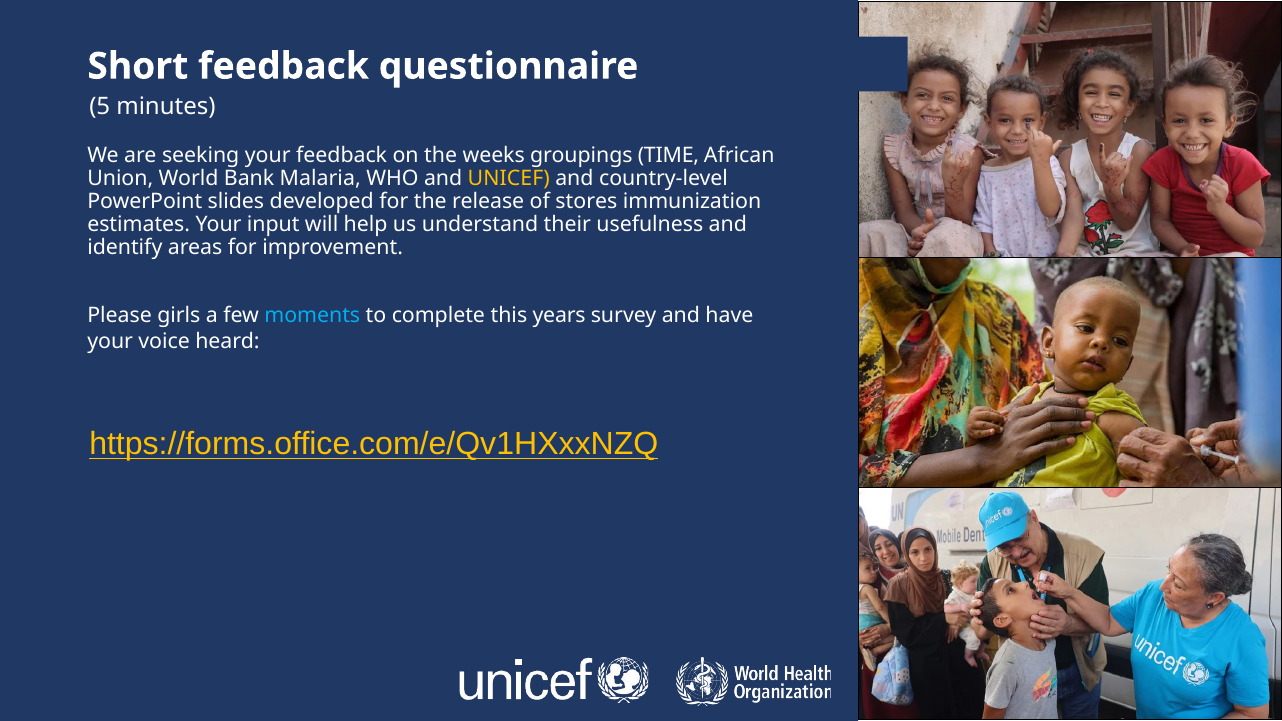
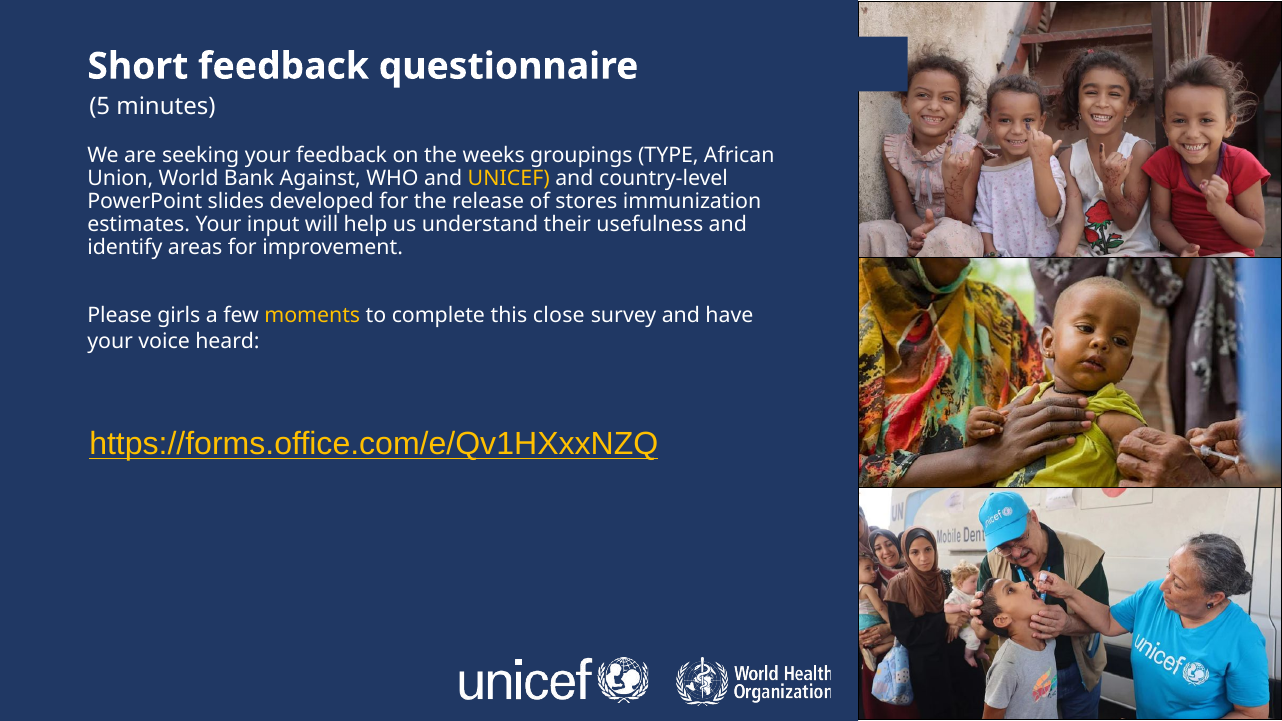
TIME: TIME -> TYPE (668, 156)
Malaria: Malaria -> Against (320, 179)
moments colour: light blue -> yellow (312, 316)
years: years -> close (559, 316)
